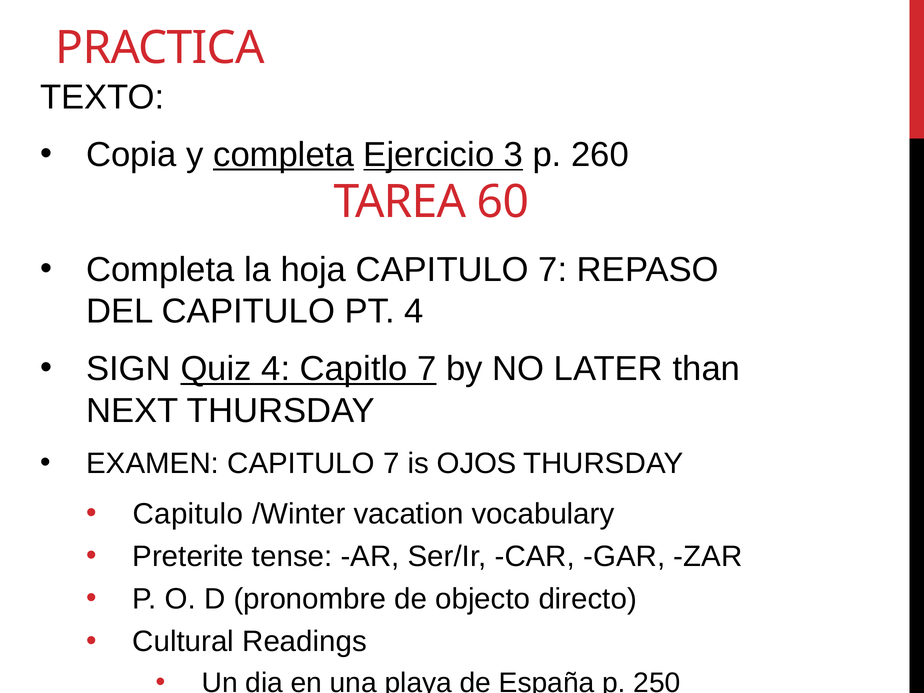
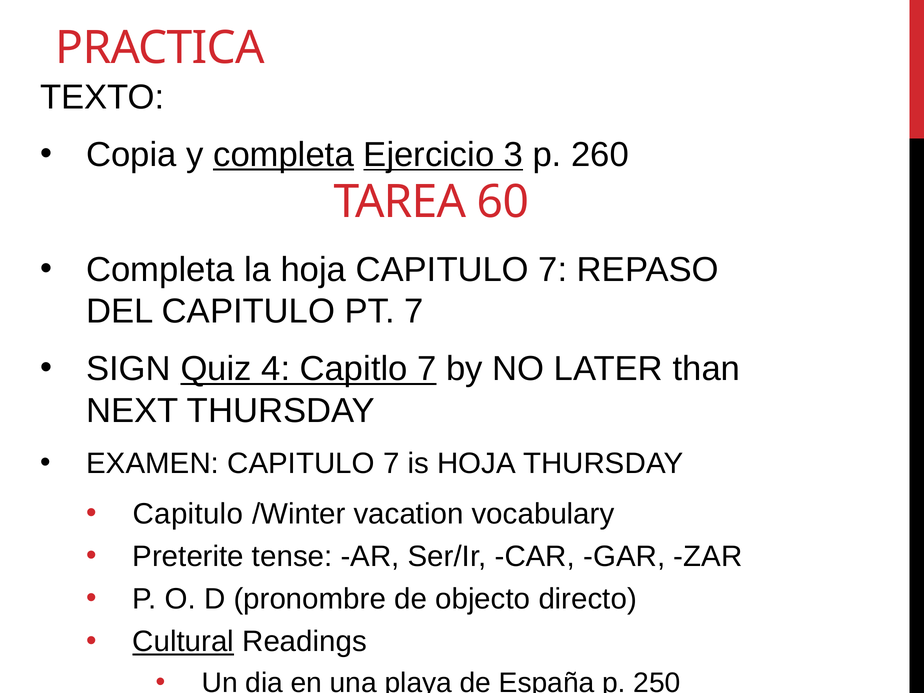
PT 4: 4 -> 7 (414, 311)
is OJOS: OJOS -> HOJA (476, 464)
Cultural underline: none -> present (183, 642)
